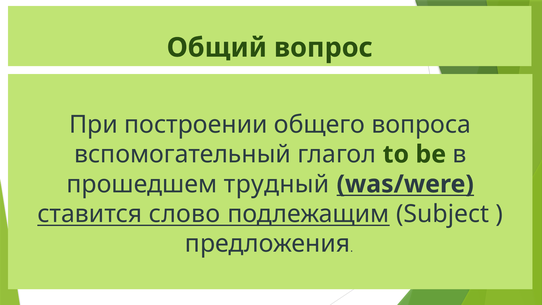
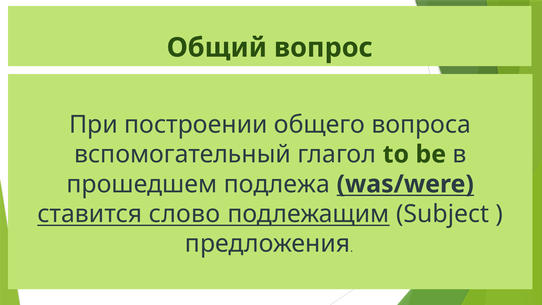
трудный: трудный -> подлежа (277, 184)
